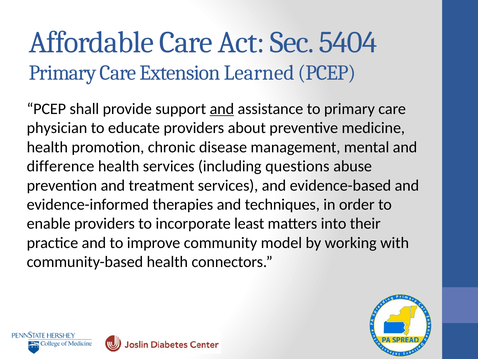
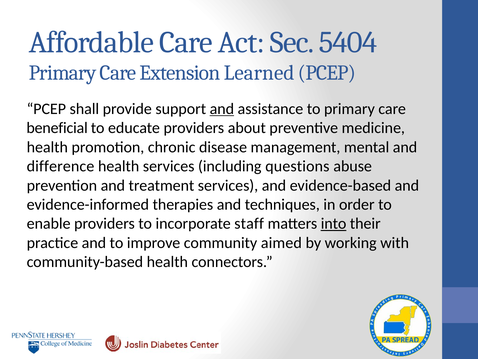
physician: physician -> beneficial (57, 128)
least: least -> staff (249, 223)
into underline: none -> present (334, 223)
model: model -> aimed (281, 243)
